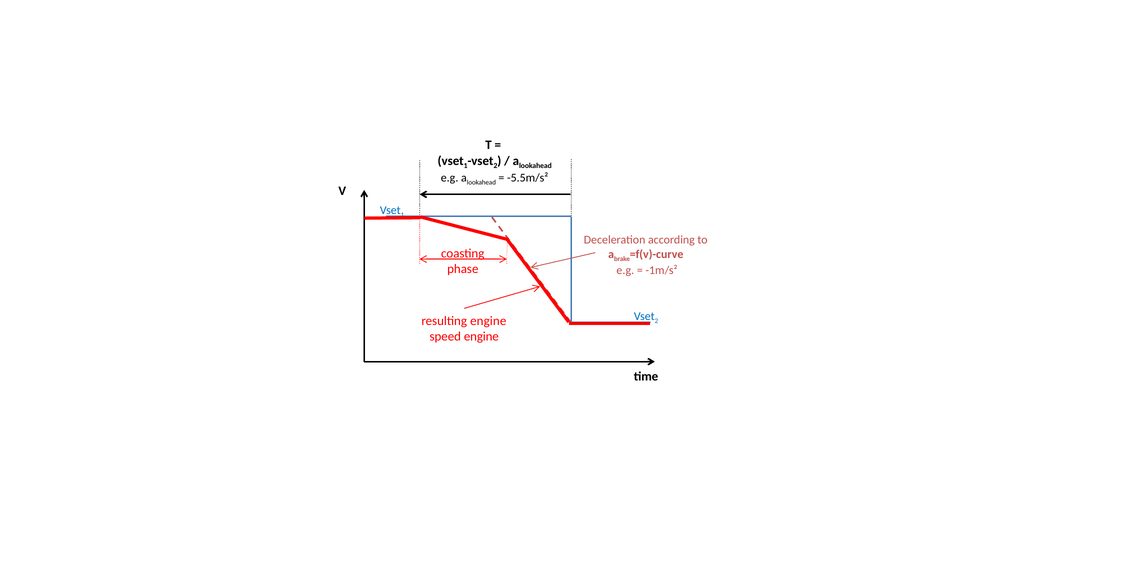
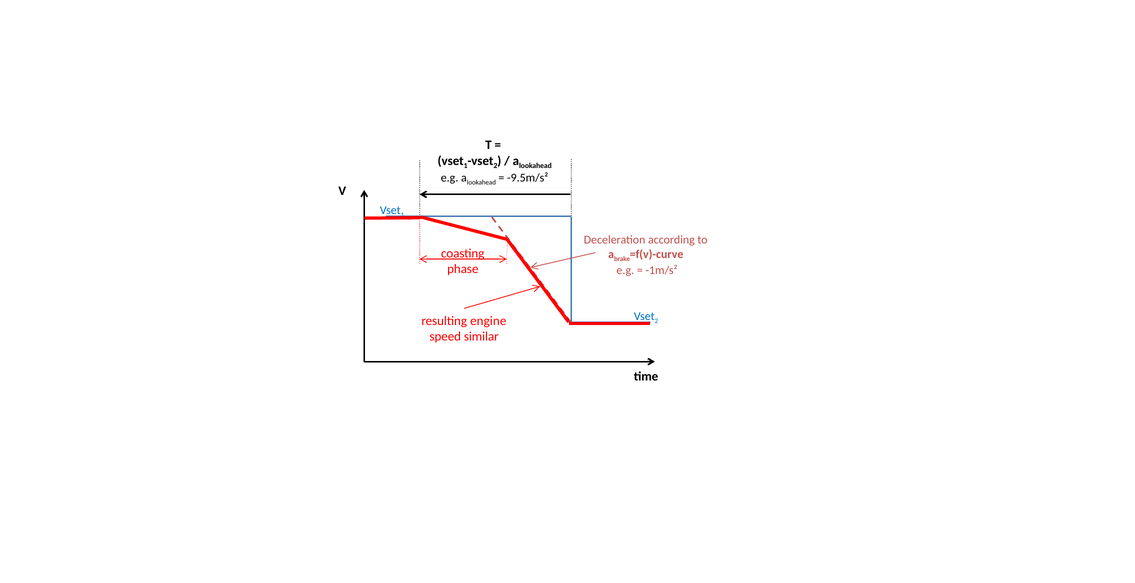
-5.5m/s²: -5.5m/s² -> -9.5m/s² (528, 178)
speed engine: engine -> similar (481, 336)
